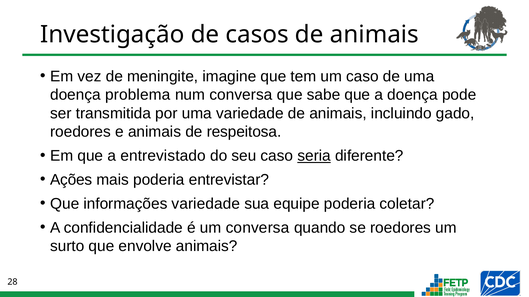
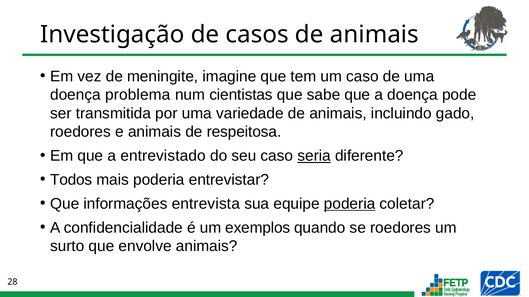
num conversa: conversa -> cientistas (241, 95)
Ações: Ações -> Todos (71, 180)
informações variedade: variedade -> entrevista (206, 204)
poderia underline: none -> present (350, 204)
um conversa: conversa -> exemplos (258, 228)
